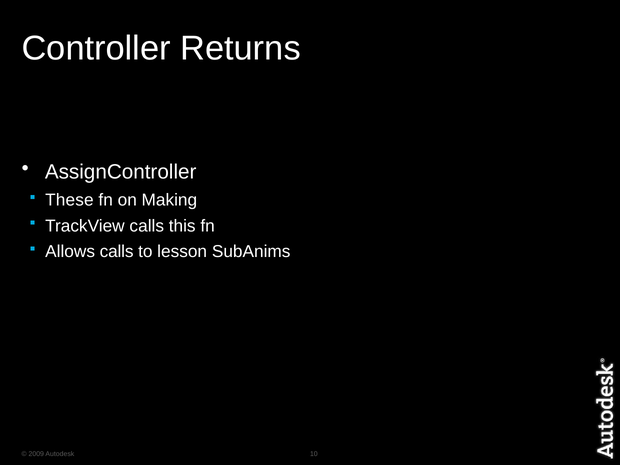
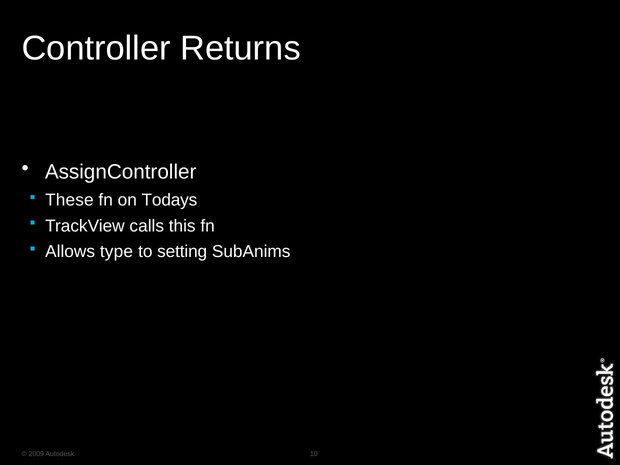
Making: Making -> Todays (169, 200)
Allows calls: calls -> type (116, 252)
lesson: lesson -> setting (182, 252)
